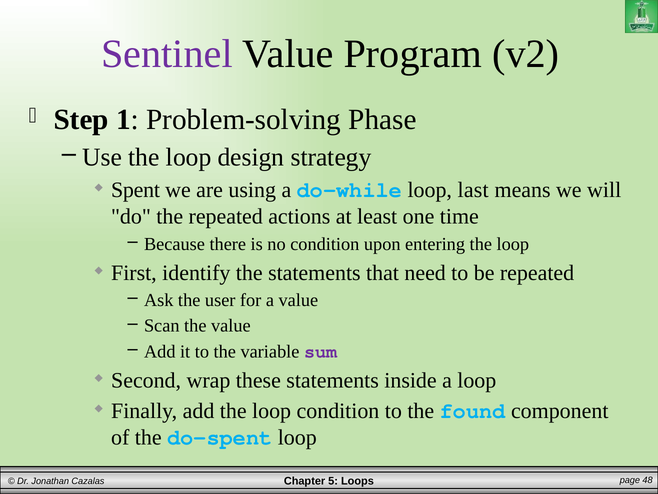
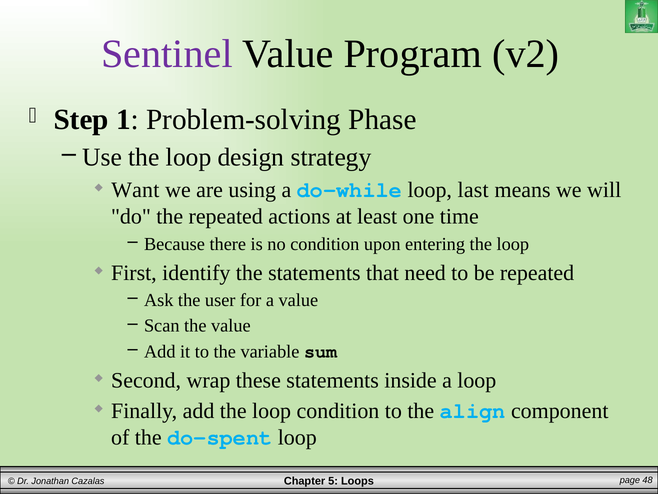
Spent: Spent -> Want (135, 190)
sum colour: purple -> black (321, 351)
found: found -> align (473, 411)
